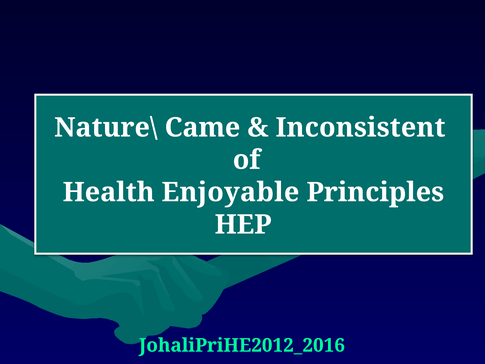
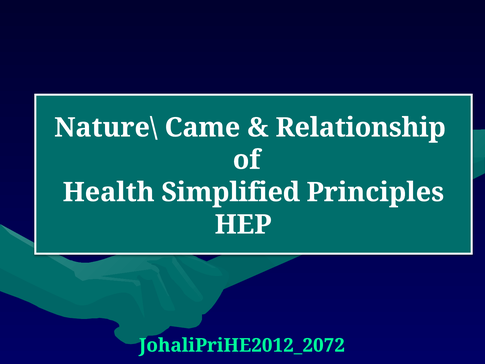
Inconsistent: Inconsistent -> Relationship (361, 128)
Enjoyable: Enjoyable -> Simplified (231, 192)
JohaliPriHE2012_2016: JohaliPriHE2012_2016 -> JohaliPriHE2012_2072 (242, 345)
